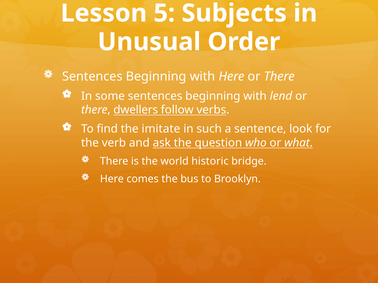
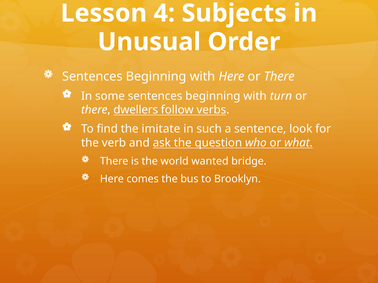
5: 5 -> 4 (164, 13)
lend: lend -> turn (281, 96)
historic: historic -> wanted (210, 161)
